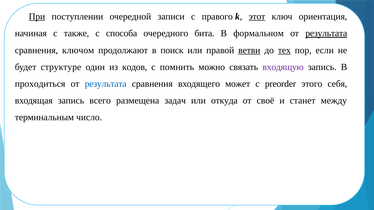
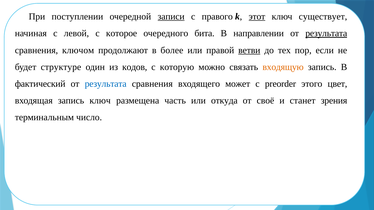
При underline: present -> none (37, 17)
записи underline: none -> present (171, 17)
ориентация: ориентация -> существует (323, 17)
также: также -> левой (76, 33)
способа: способа -> которое (122, 33)
формальном: формальном -> направлении (259, 33)
поиск: поиск -> более (172, 50)
тех underline: present -> none (284, 50)
помнить: помнить -> которую (177, 67)
входящую colour: purple -> orange (283, 67)
проходиться: проходиться -> фактический (40, 84)
себя: себя -> цвет (337, 84)
запись всего: всего -> ключ (100, 101)
задач: задач -> часть (175, 101)
между: между -> зрения (334, 101)
